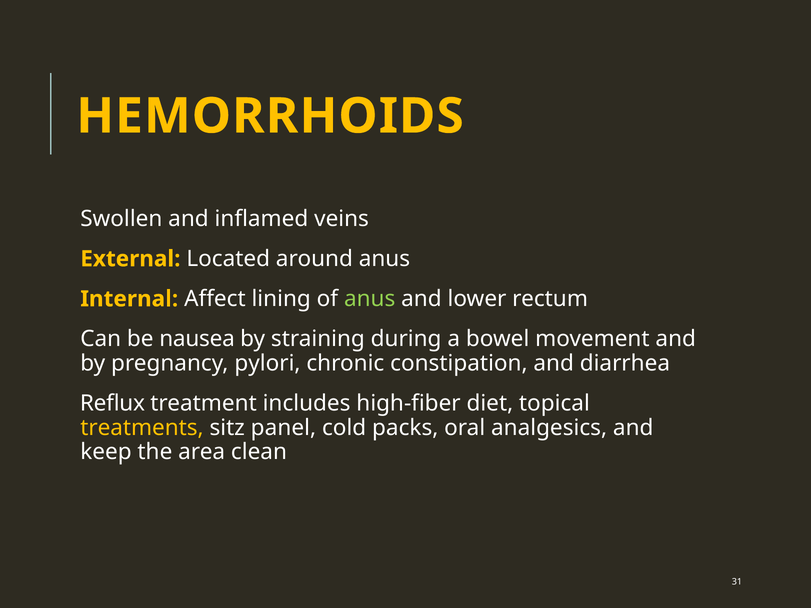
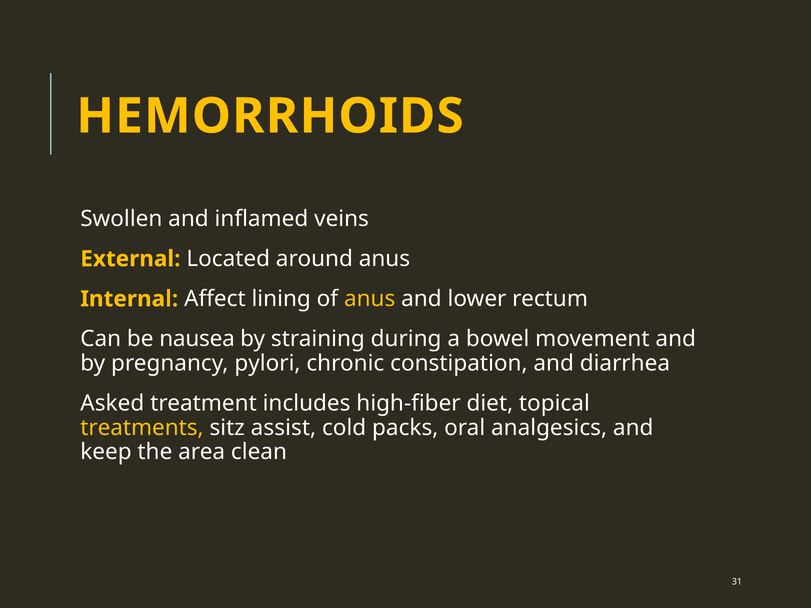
anus colour: light green -> yellow (370, 299)
Reflux: Reflux -> Asked (112, 404)
panel: panel -> assist (283, 428)
